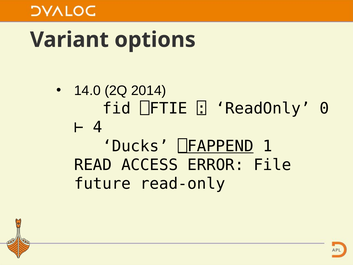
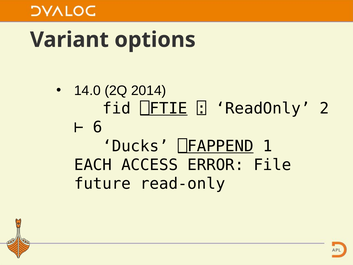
⎕FTIE underline: none -> present (164, 108)
0: 0 -> 2 (324, 108)
4: 4 -> 6 (98, 127)
READ: READ -> EACH (93, 165)
